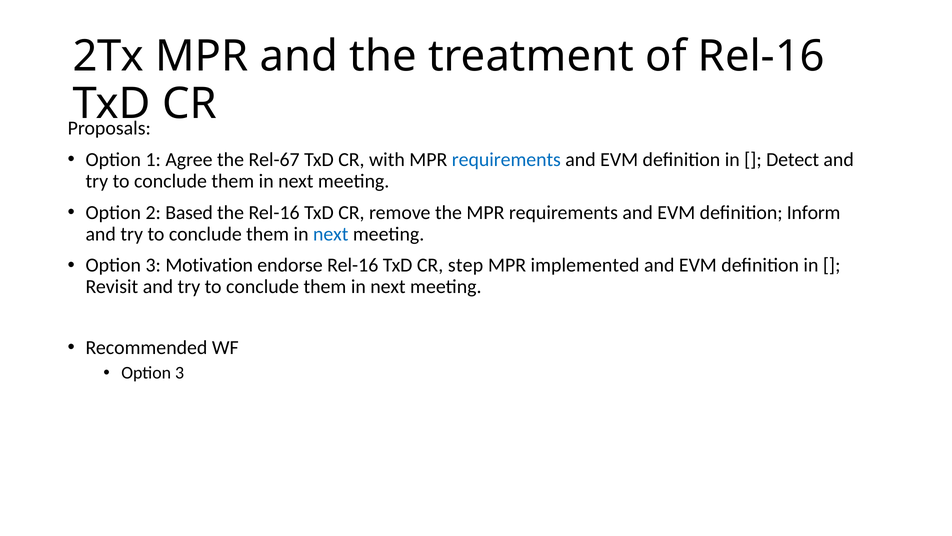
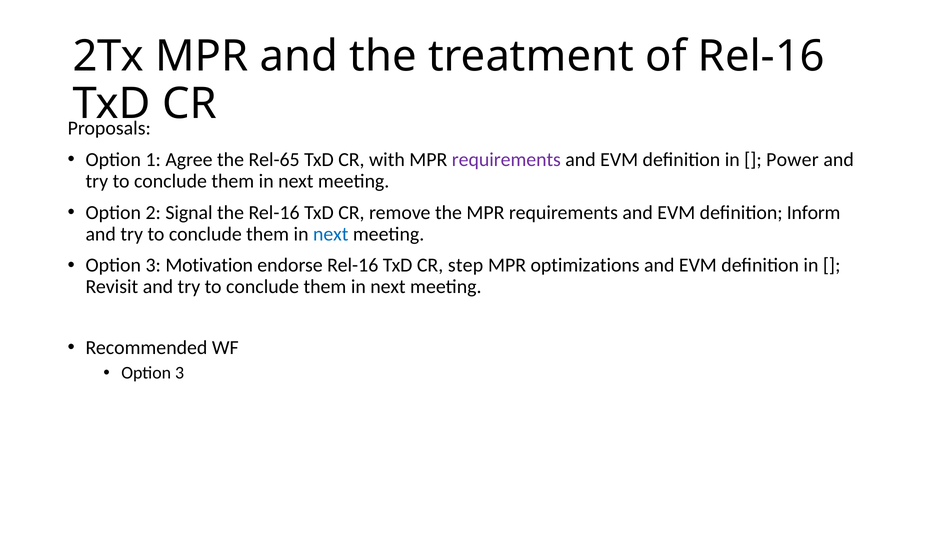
Rel-67: Rel-67 -> Rel-65 (274, 159)
requirements colour: blue -> purple (506, 159)
Detect: Detect -> Power (792, 159)
Based: Based -> Signal (189, 212)
implemented: implemented -> optimizations (585, 265)
